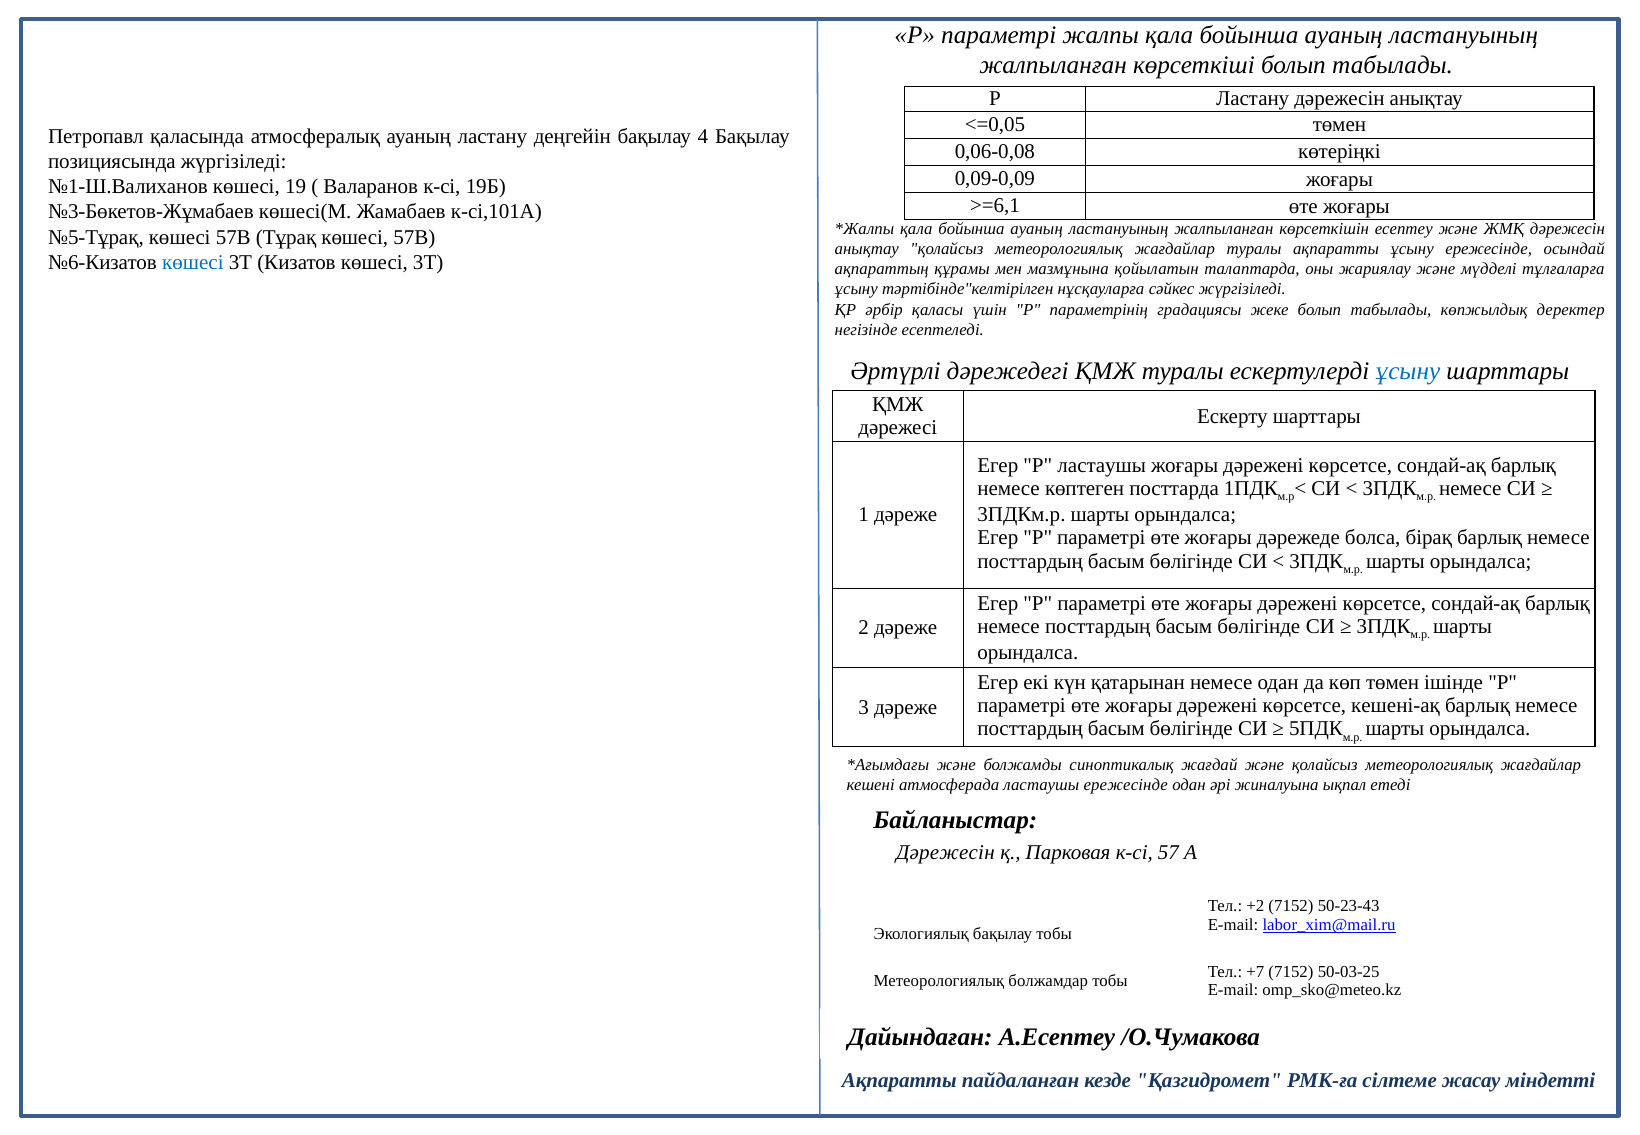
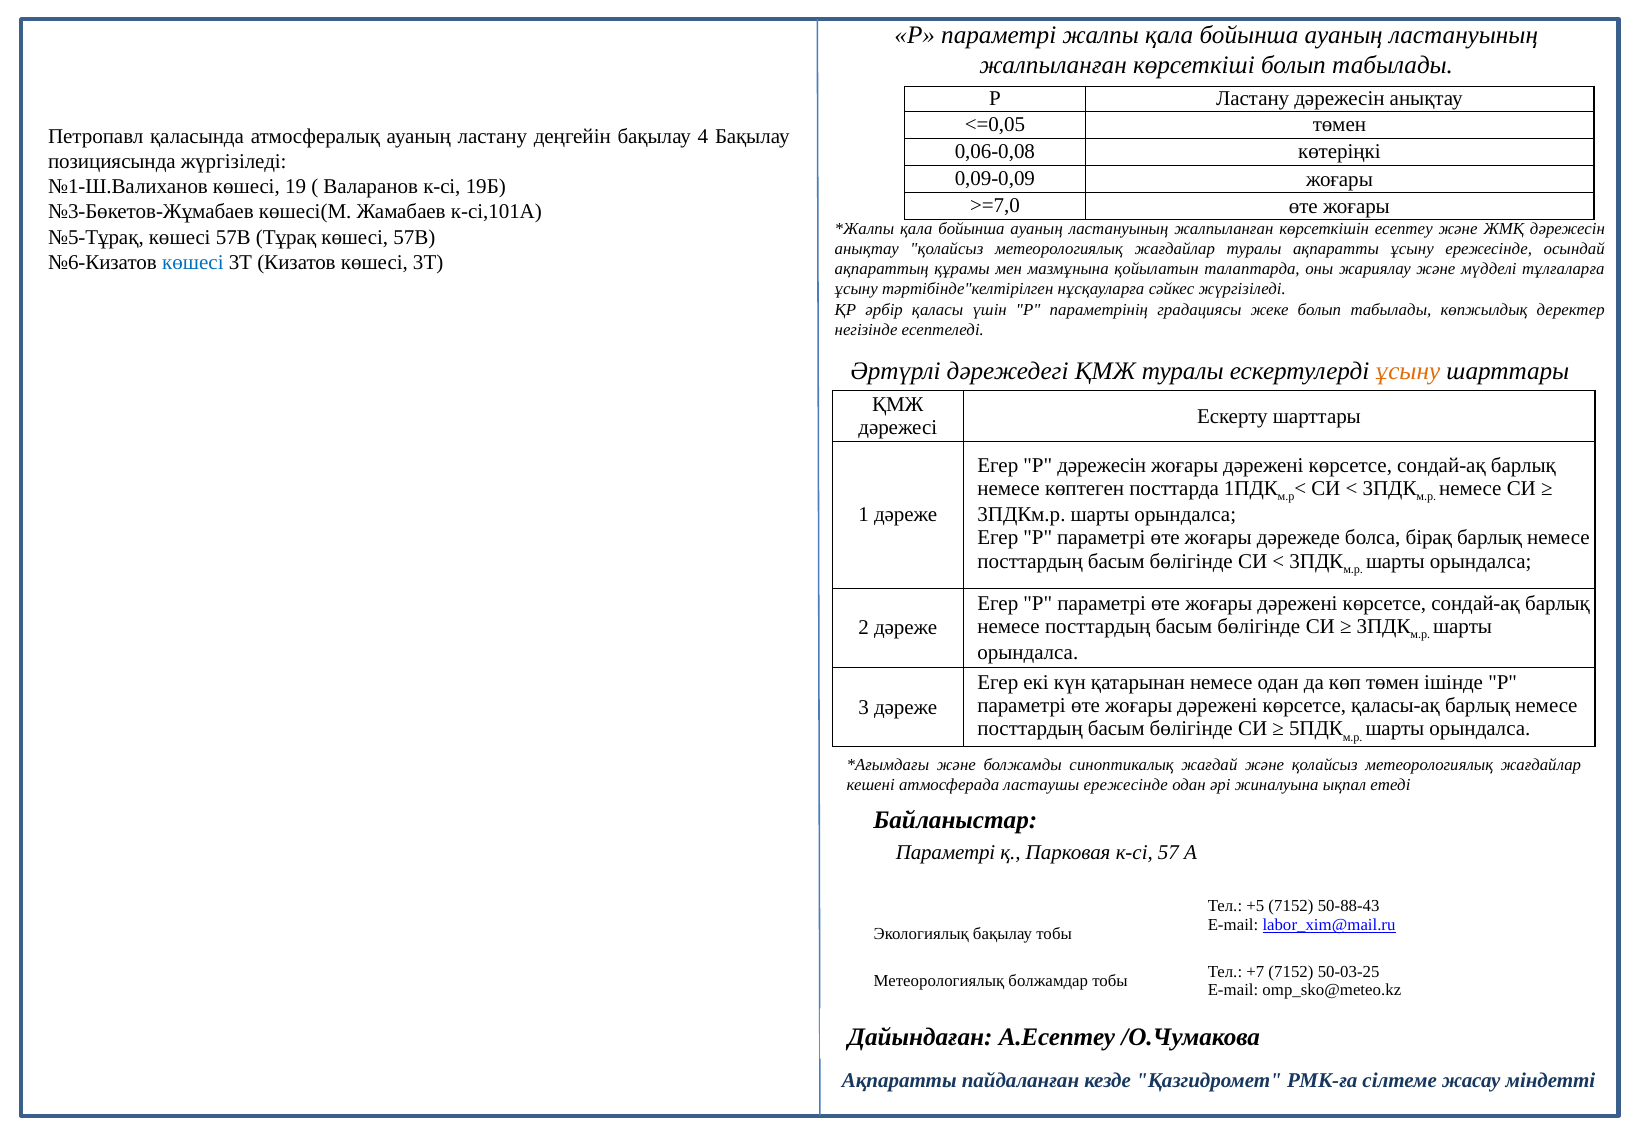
>=6,1: >=6,1 -> >=7,0 (995, 206)
ұсыну colour: blue -> orange (1408, 371)
Р ластаушы: ластаушы -> дәрежесін (1102, 465)
кешені-ақ: кешені-ақ -> қаласы-ақ (1396, 706)
Дәрежесін: Дәрежесін -> Параметрі (946, 853)
+2: +2 -> +5 (1255, 906)
50-23-43: 50-23-43 -> 50-88-43 (1349, 906)
